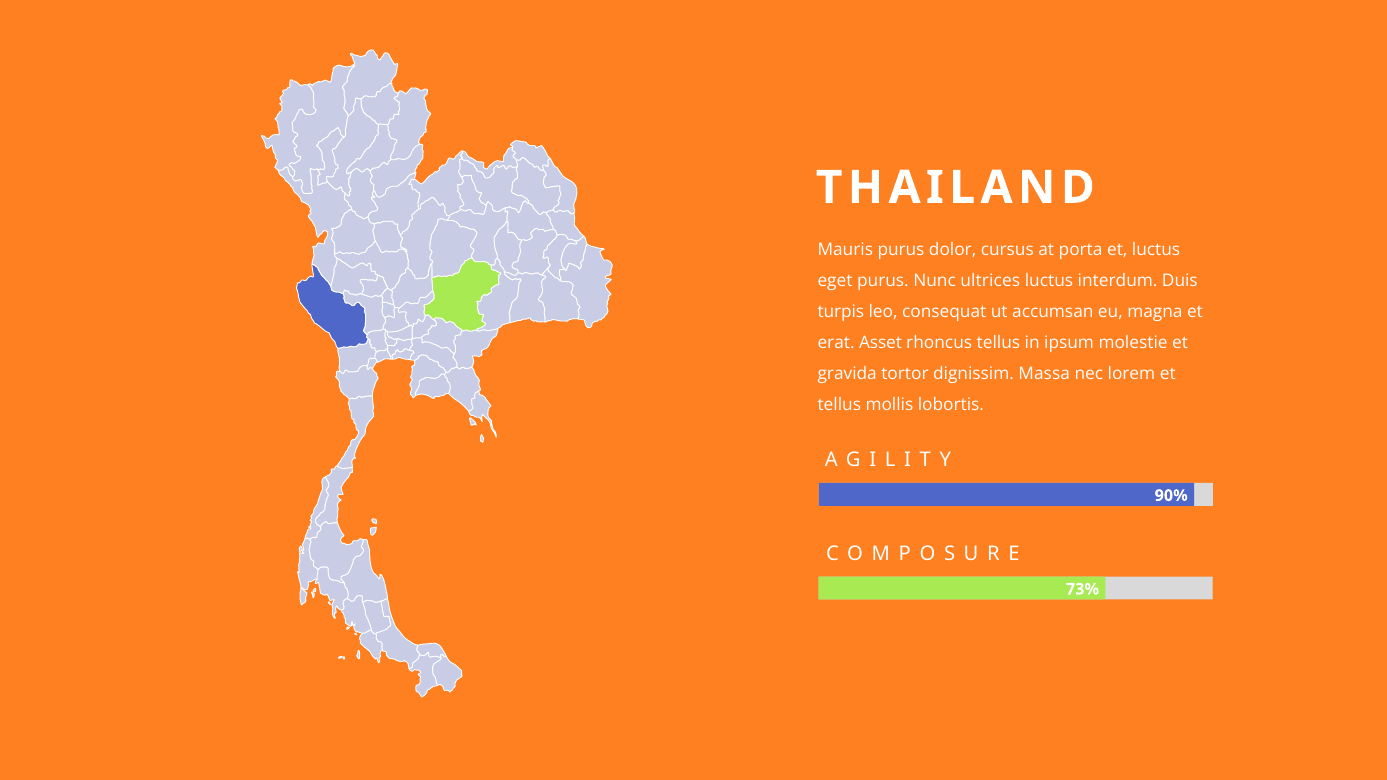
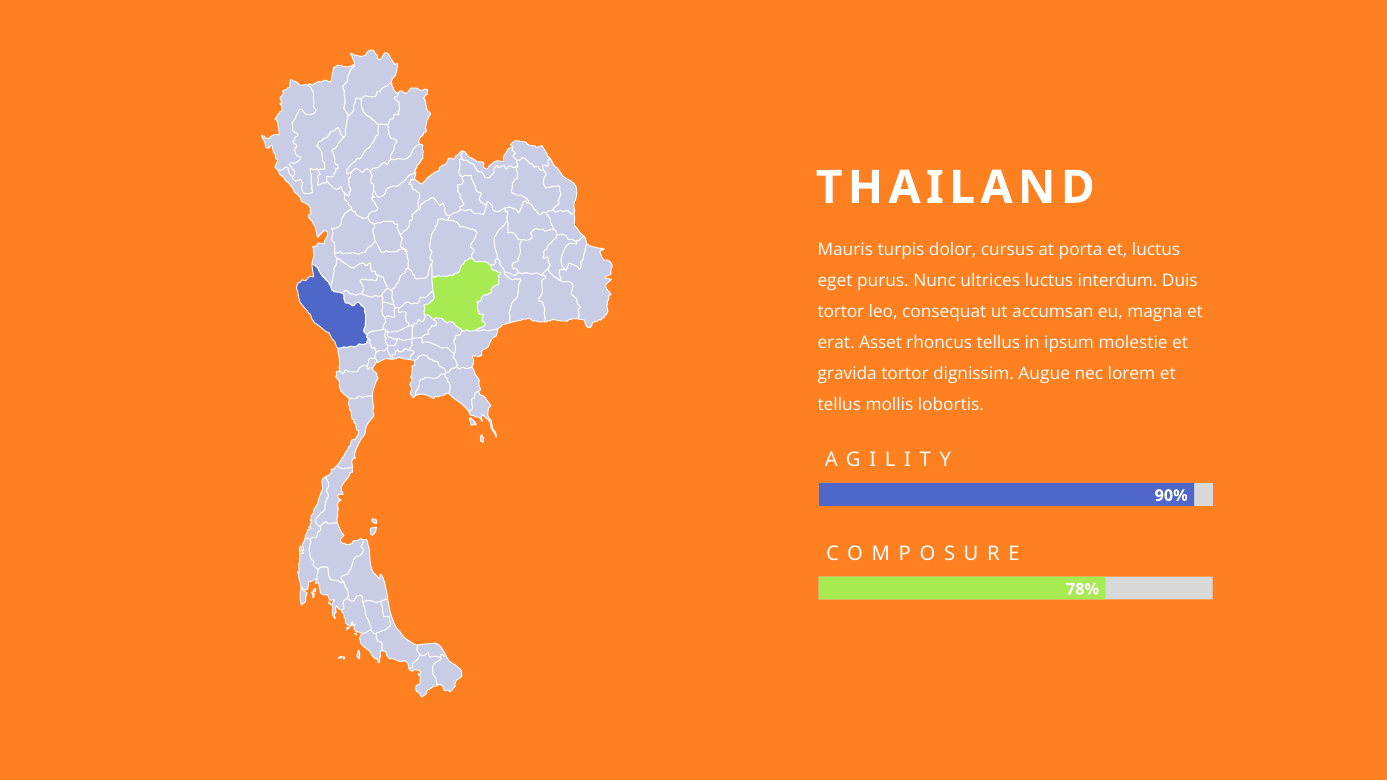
Mauris purus: purus -> turpis (901, 249)
turpis: turpis -> tortor (841, 312)
Massa: Massa -> Augue (1044, 374)
73%: 73% -> 78% (1083, 589)
